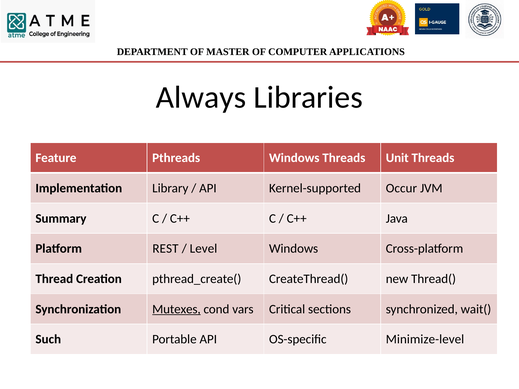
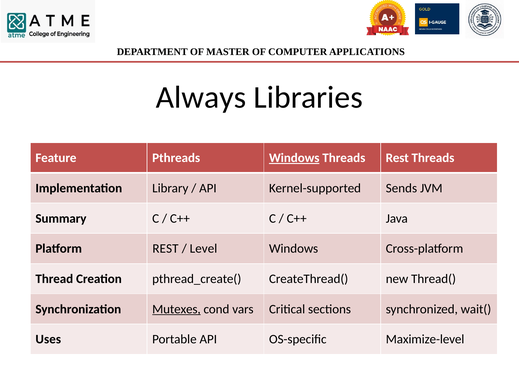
Windows underline: none -> present (294, 158)
Threads Unit: Unit -> Rest (397, 158)
Occur: Occur -> Sends (401, 188)
Such: Such -> Uses (48, 340)
Minimize-level: Minimize-level -> Maximize-level (425, 340)
